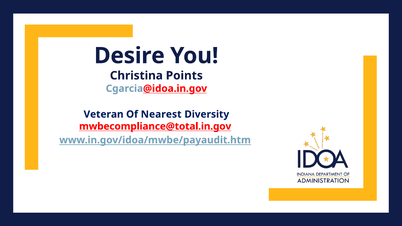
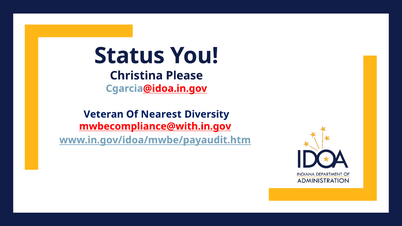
Desire: Desire -> Status (129, 56)
Points: Points -> Please (184, 76)
mwbecompliance@total.in.gov: mwbecompliance@total.in.gov -> mwbecompliance@with.in.gov (155, 126)
